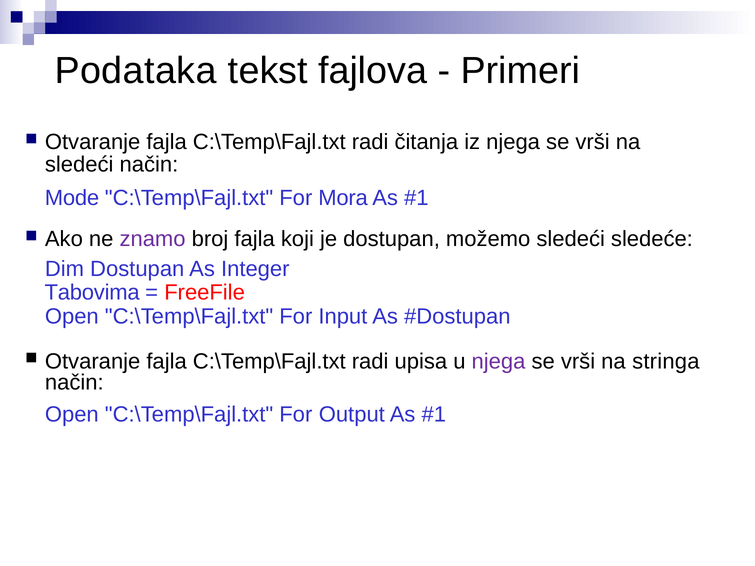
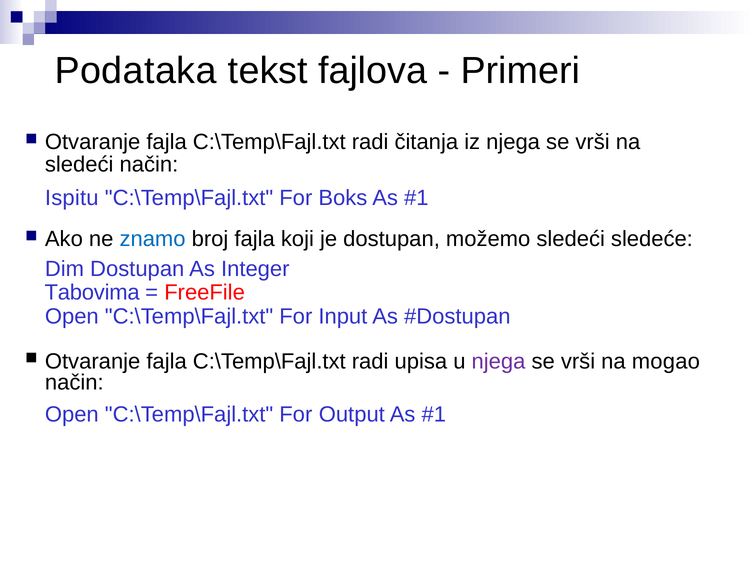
Mode: Mode -> Ispitu (72, 198)
Mora: Mora -> Boks (343, 198)
znamo colour: purple -> blue (153, 239)
stringa: stringa -> mogao (666, 362)
